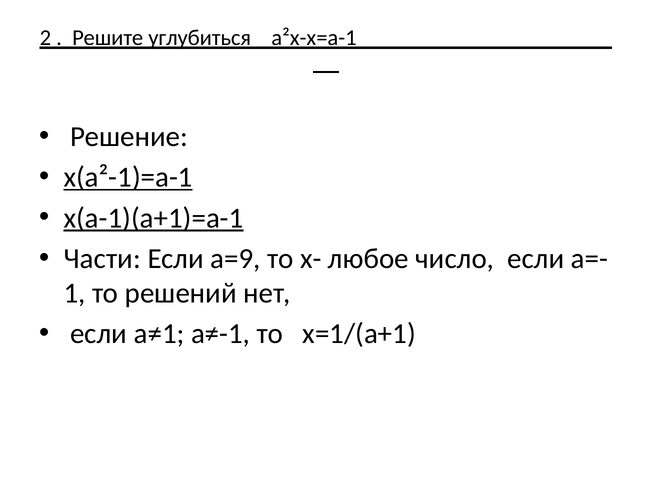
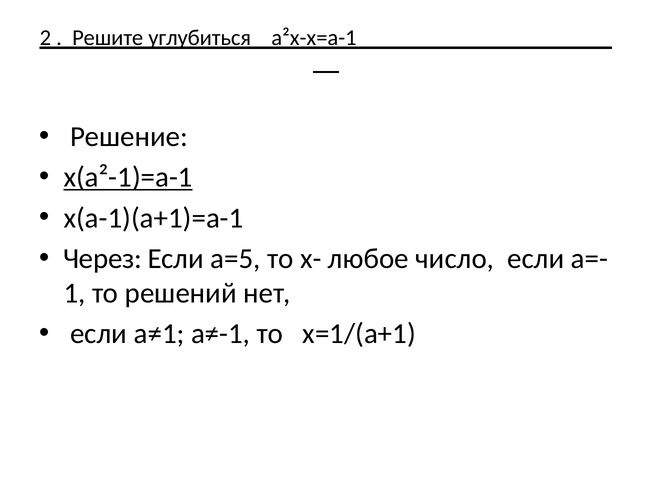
х(а-1)(а+1)=а-1 underline: present -> none (154, 218)
Части: Части -> Через (103, 259)
а=9: а=9 -> а=5 (236, 259)
